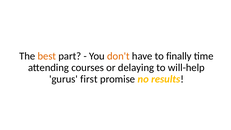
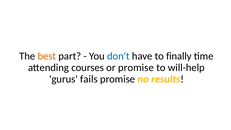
don't colour: orange -> blue (118, 56)
or delaying: delaying -> promise (136, 68)
first: first -> fails (89, 79)
